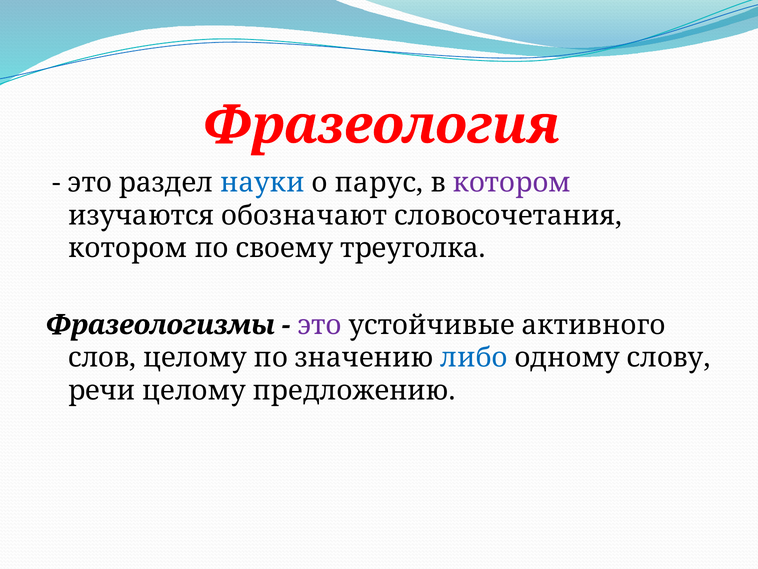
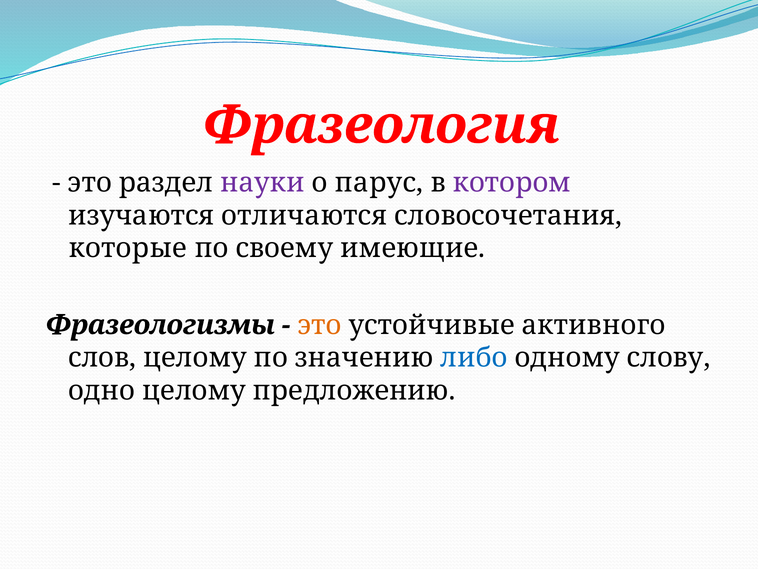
науки colour: blue -> purple (263, 182)
обозначают: обозначают -> отличаются (304, 215)
котором: котором -> которые (128, 248)
треуголка: треуголка -> имеющие (413, 248)
это colour: purple -> orange (320, 325)
речи: речи -> одно (102, 390)
